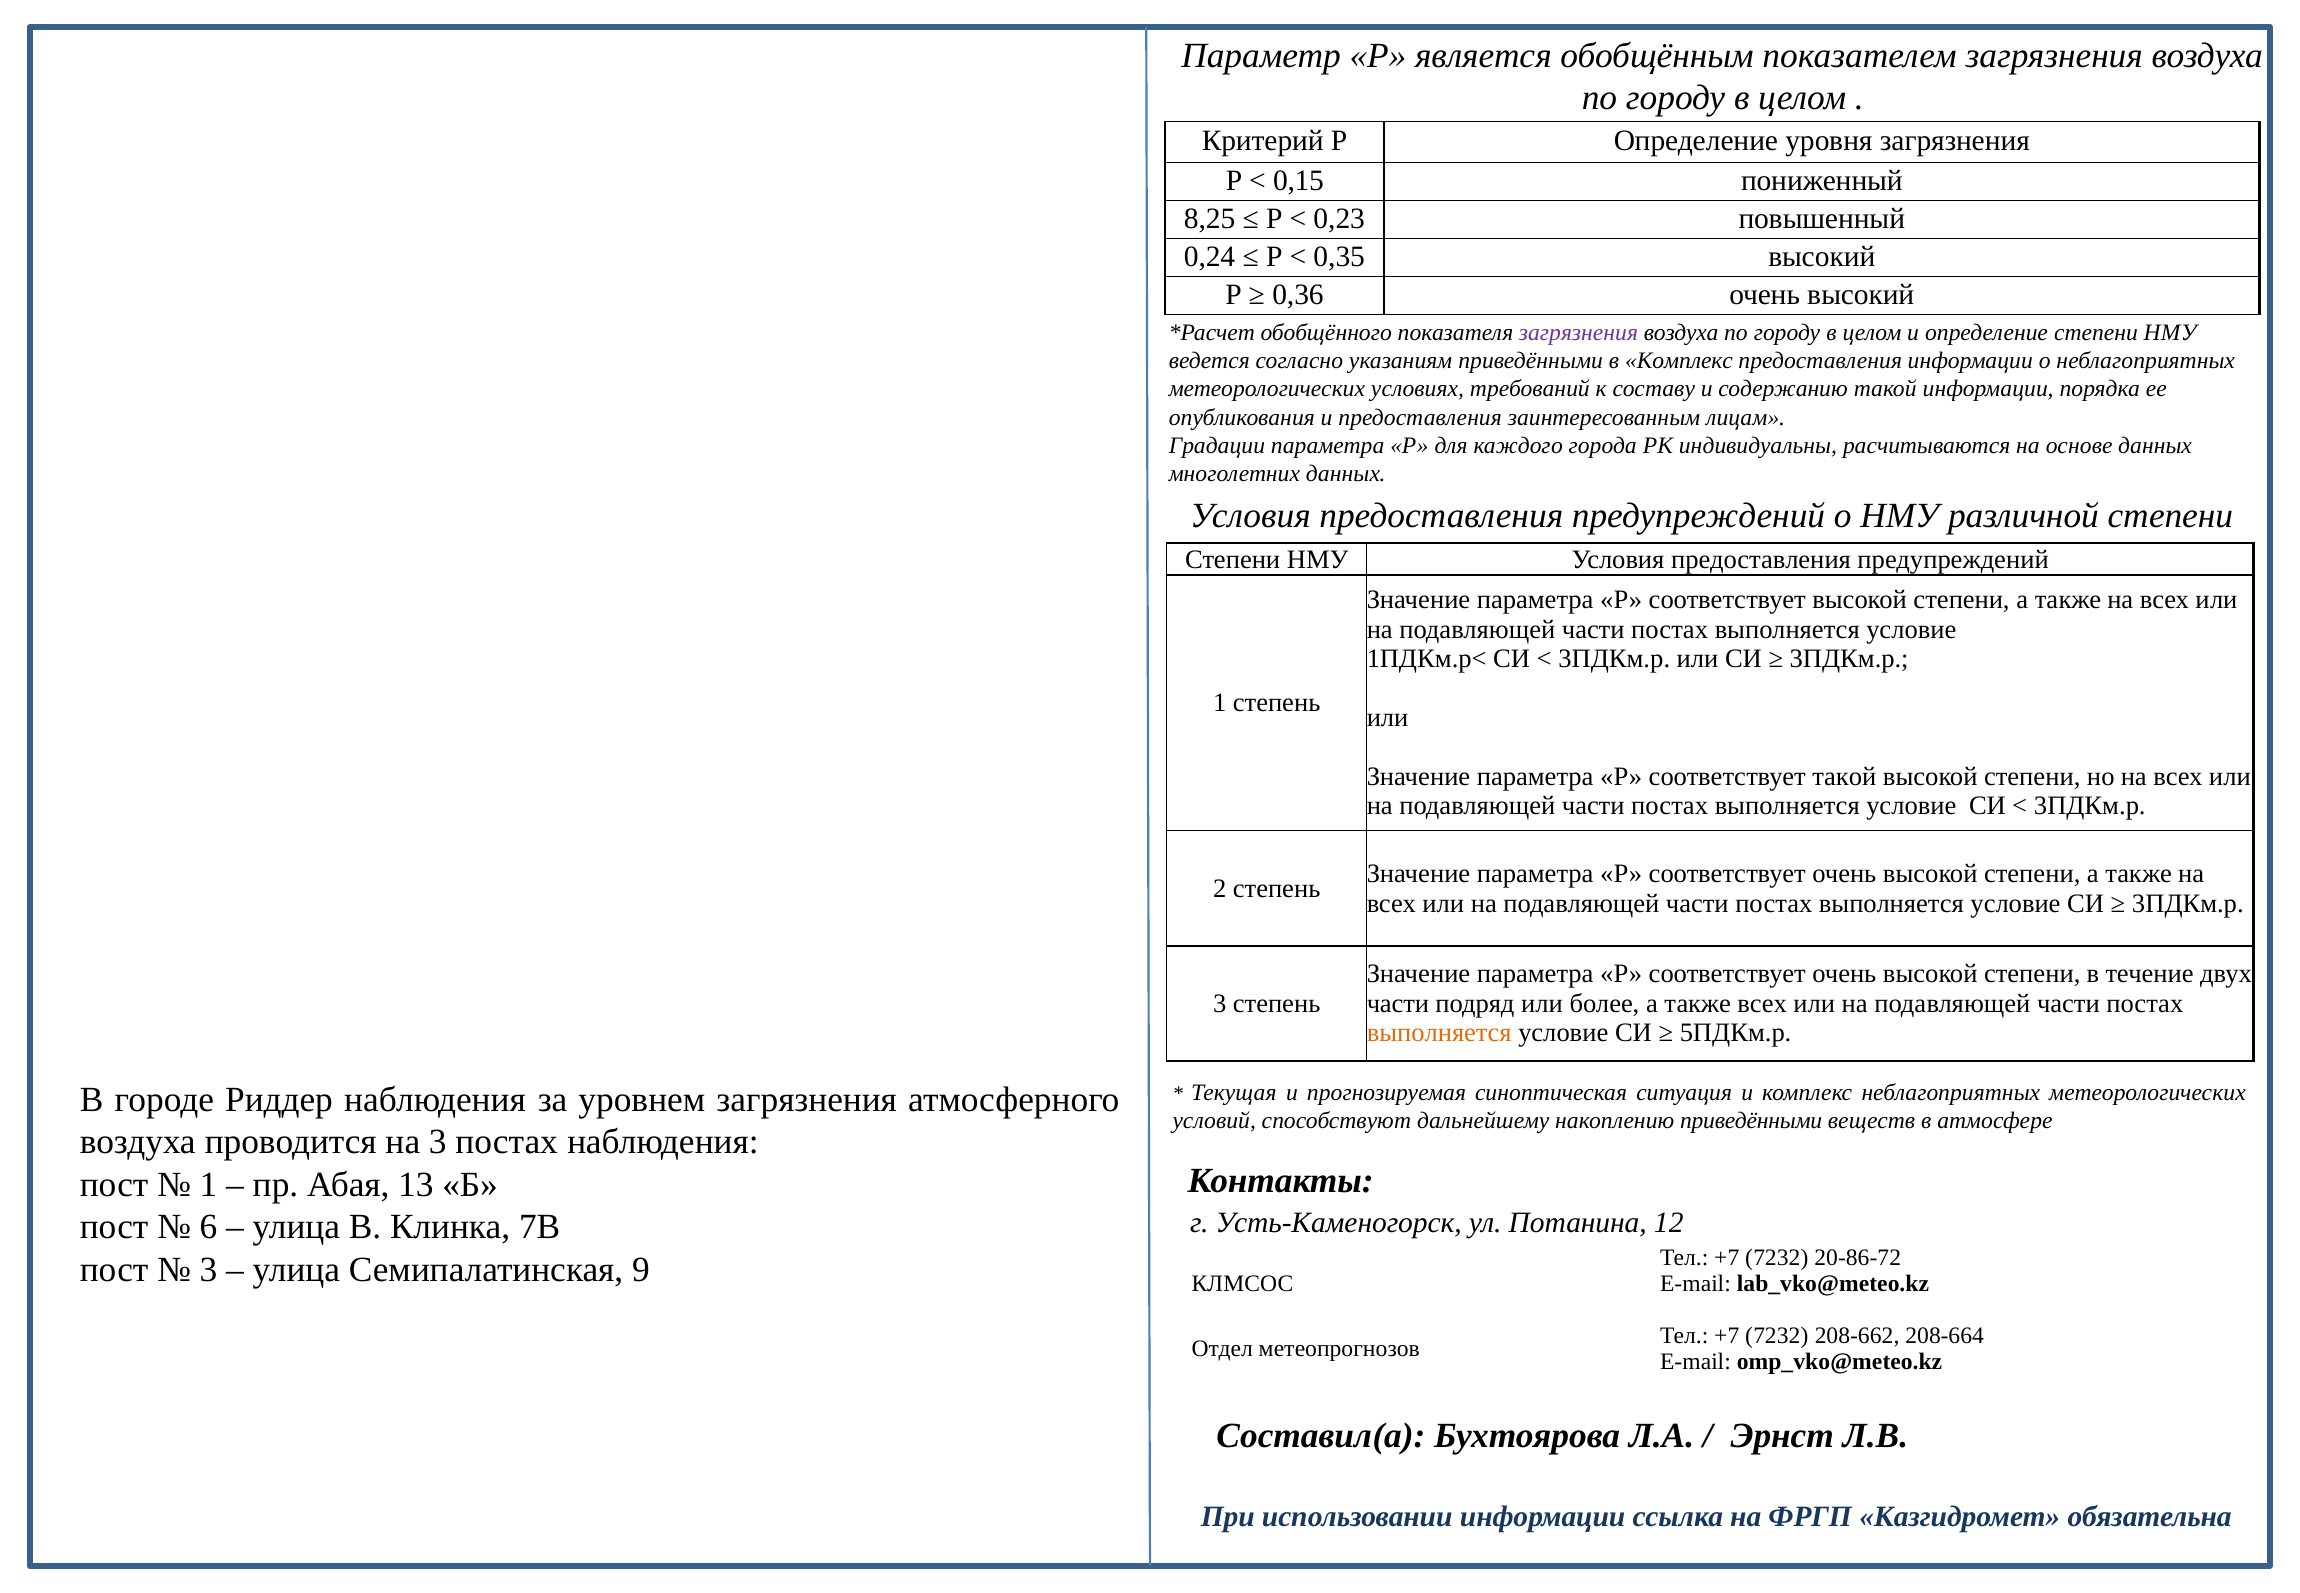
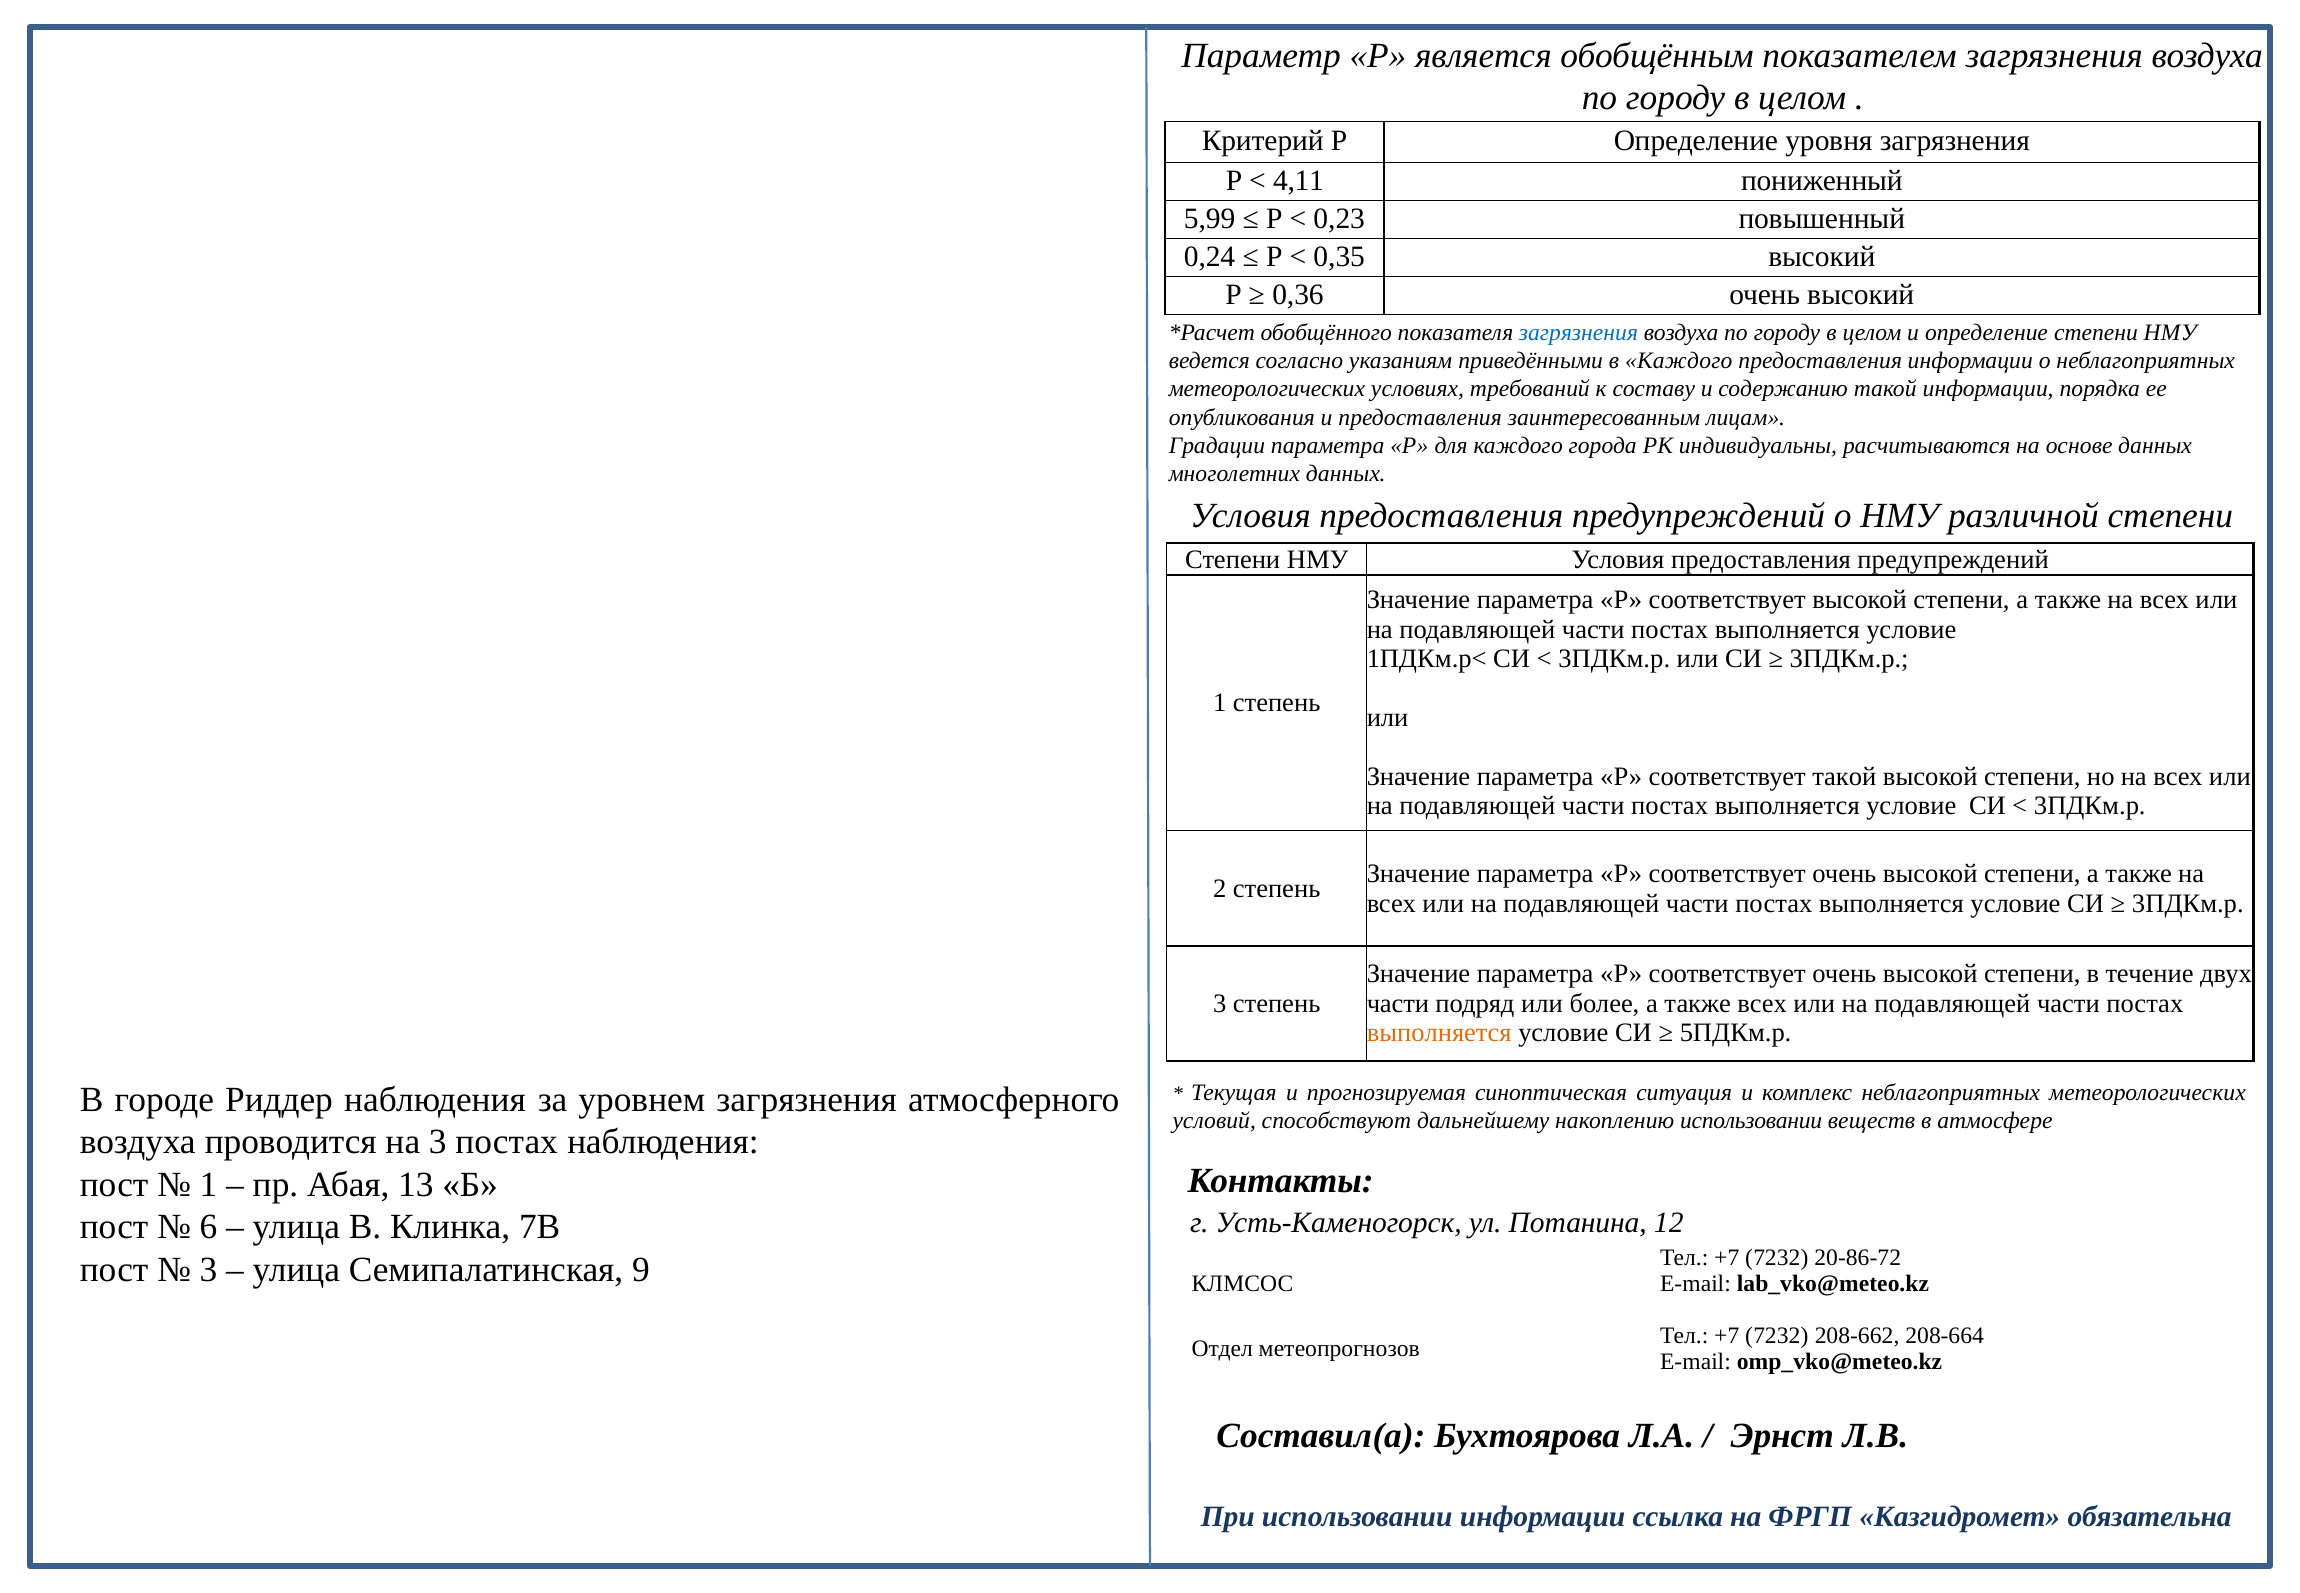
0,15: 0,15 -> 4,11 (1299, 181)
8,25: 8,25 -> 5,99 (1210, 219)
загрязнения colour: purple -> blue (1578, 332)
в Комплекс: Комплекс -> Каждого (1679, 361)
накоплению приведёнными: приведёнными -> использовании (1751, 1120)
